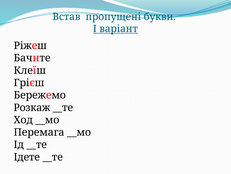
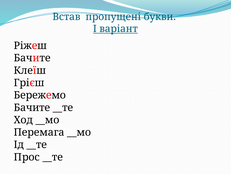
Розкаж: Розкаж -> Бачите (32, 107)
Ідете: Ідете -> Прос (27, 156)
